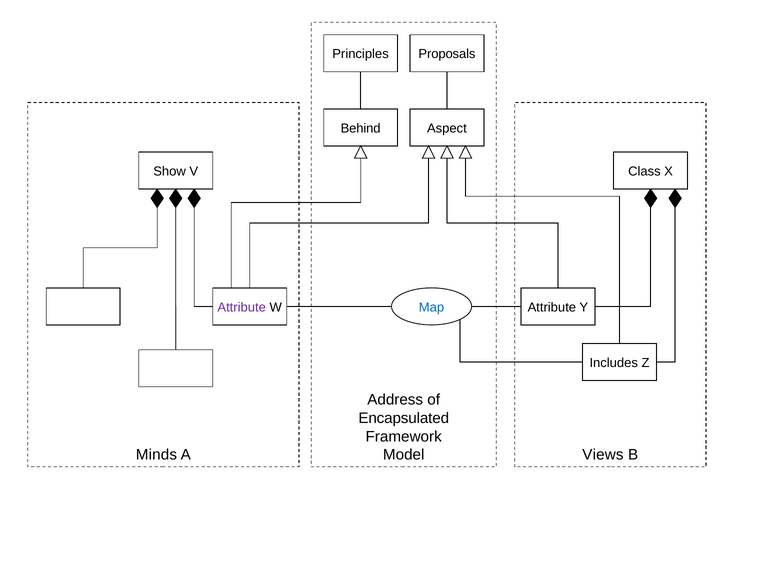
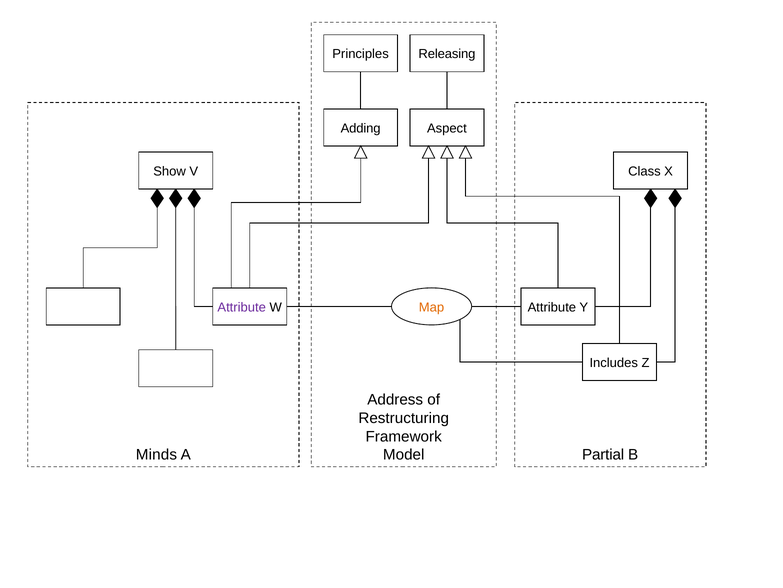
Proposals: Proposals -> Releasing (447, 54)
Behind: Behind -> Adding (361, 128)
Map colour: blue -> orange (432, 307)
Encapsulated: Encapsulated -> Restructuring (404, 418)
Views: Views -> Partial (603, 454)
